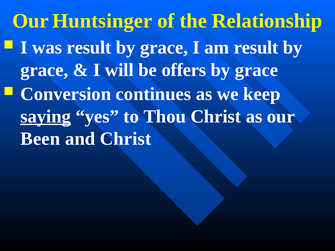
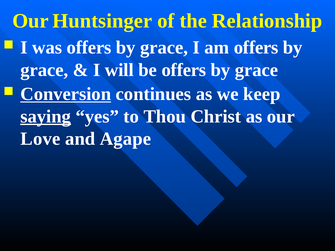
was result: result -> offers (89, 48)
am result: result -> offers (256, 48)
Conversion underline: none -> present (66, 94)
Been: Been -> Love (40, 139)
and Christ: Christ -> Agape (126, 139)
